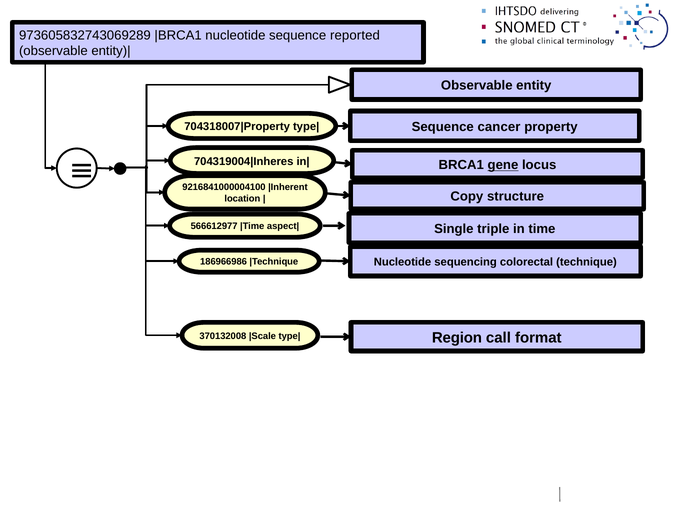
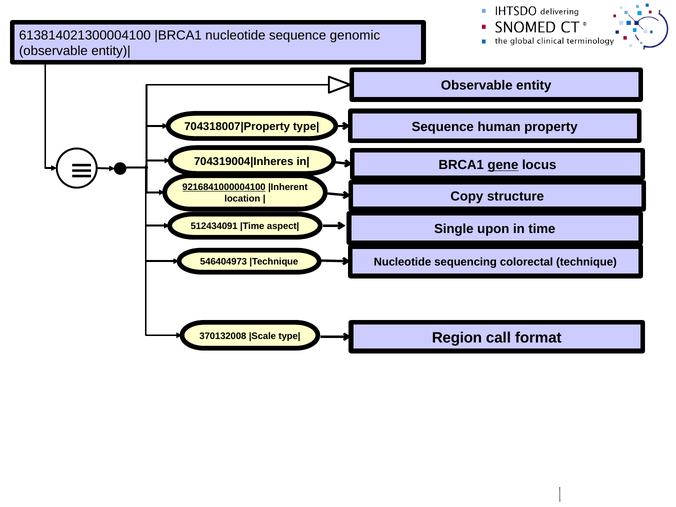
973605832743069289: 973605832743069289 -> 613814021300004100 (85, 35)
reported: reported -> genomic (355, 35)
cancer: cancer -> human (499, 127)
9216841000004100 underline: none -> present (224, 187)
566612977: 566612977 -> 512434091 (214, 226)
triple: triple -> upon (493, 229)
186966986: 186966986 -> 546404973 (224, 262)
